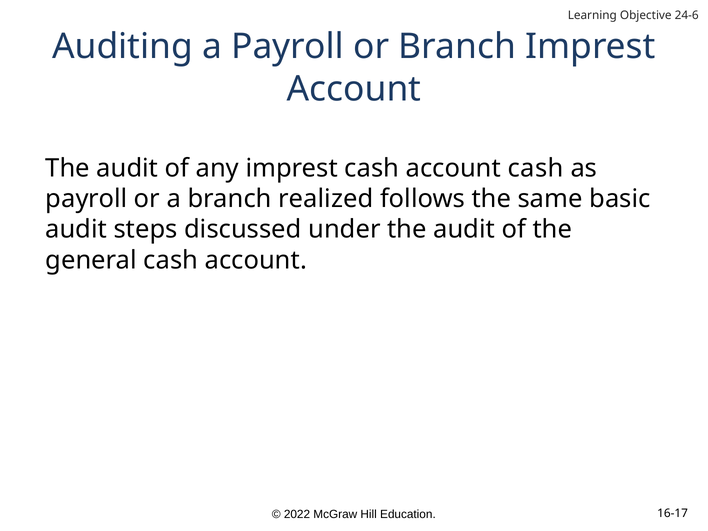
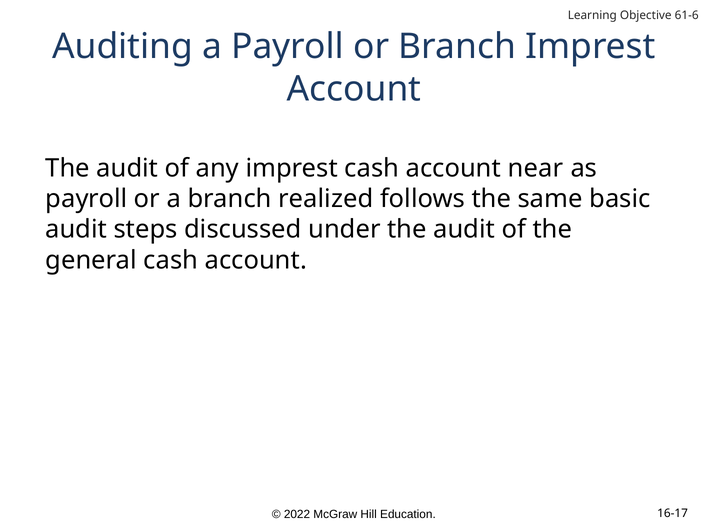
24-6: 24-6 -> 61-6 (687, 15)
account cash: cash -> near (536, 168)
